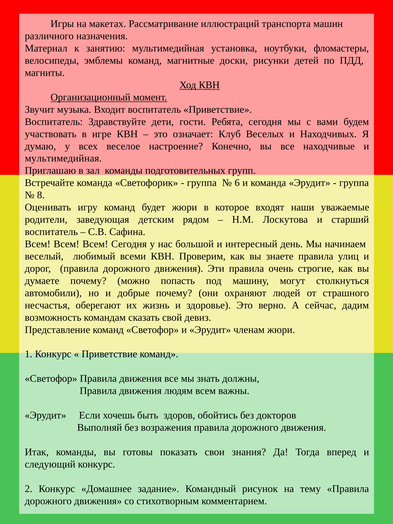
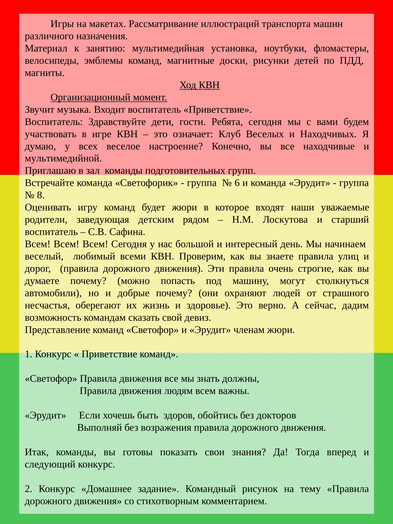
мультимедийная: мультимедийная -> мультимедийной (63, 158)
